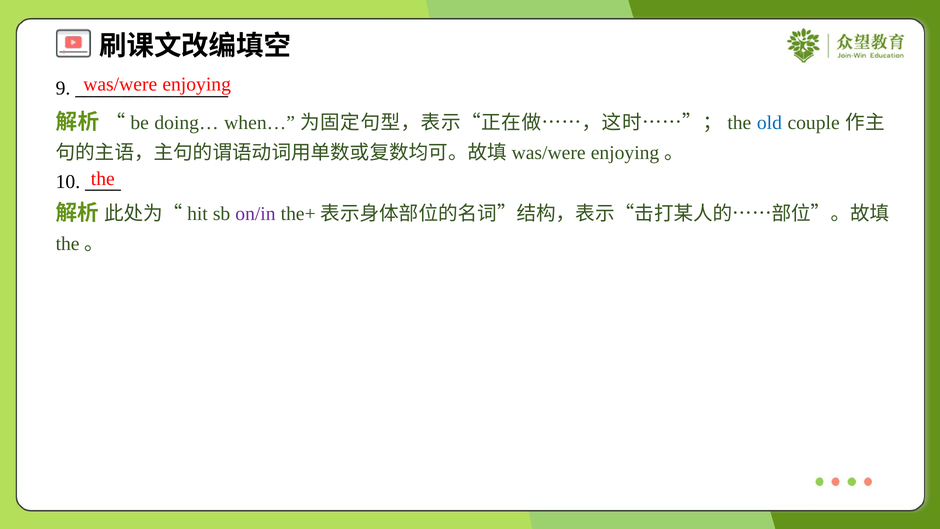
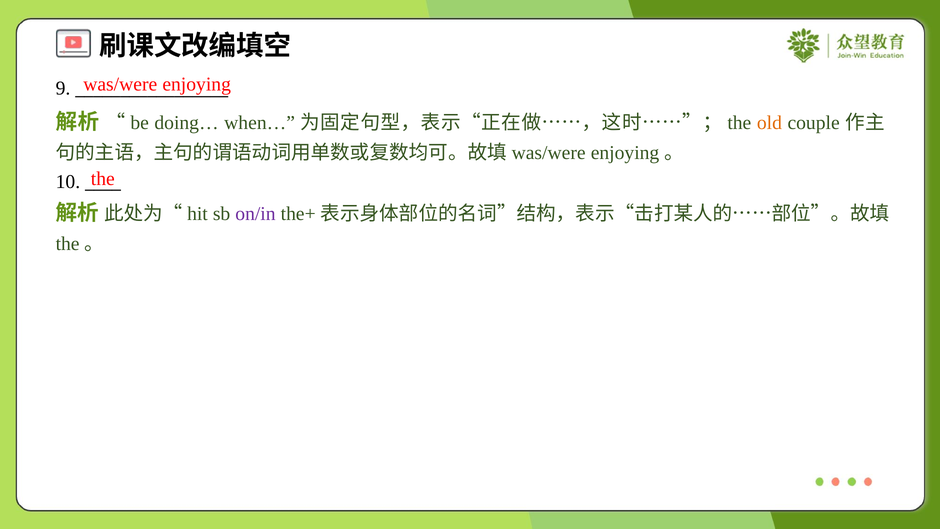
old colour: blue -> orange (769, 123)
